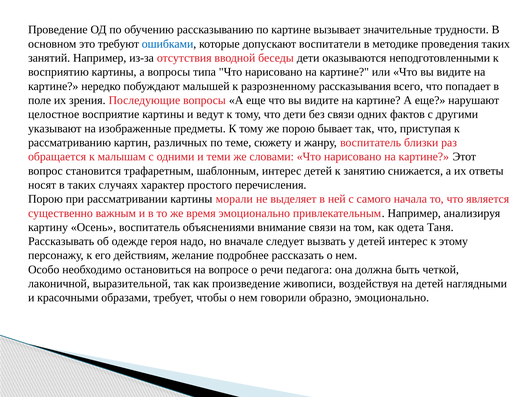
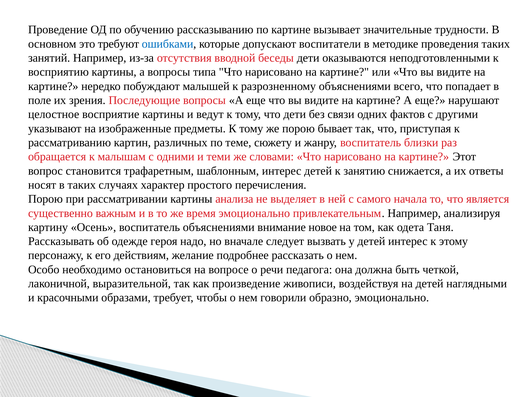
разрозненному рассказывания: рассказывания -> объяснениями (355, 86)
морали: морали -> анализа (234, 199)
внимание связи: связи -> новое (323, 227)
